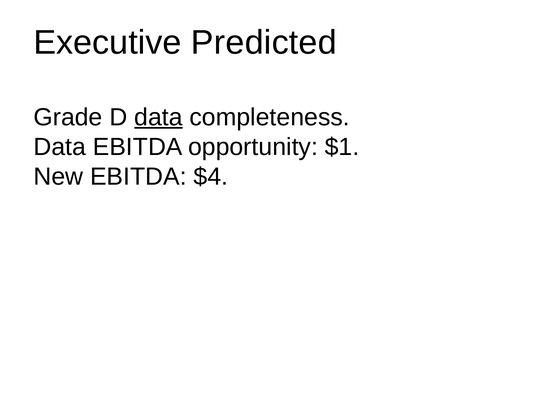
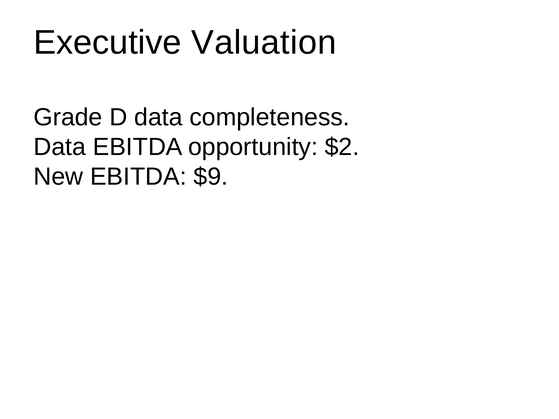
Predicted: Predicted -> Valuation (264, 42)
data underline: present -> none (158, 117)
$1: $1 -> $2 (342, 147)
$4: $4 -> $9 (211, 177)
